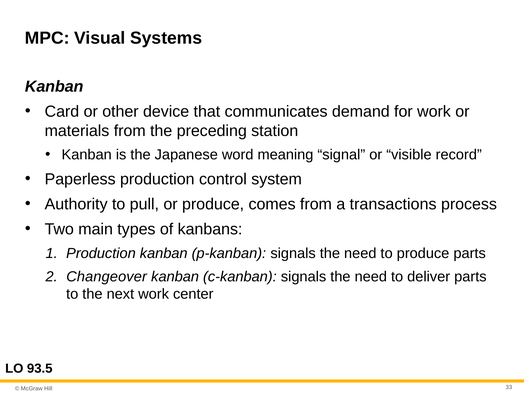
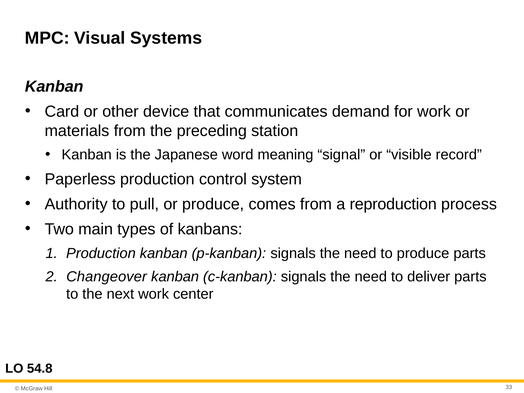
transactions: transactions -> reproduction (393, 204)
93.5: 93.5 -> 54.8 (40, 368)
